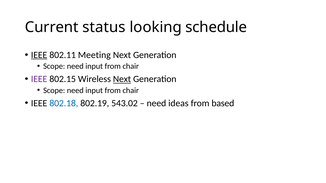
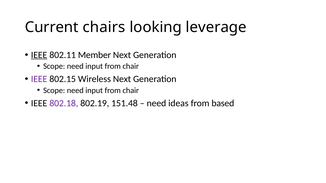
status: status -> chairs (104, 27)
schedule: schedule -> leverage (216, 27)
Meeting: Meeting -> Member (94, 55)
Next underline: present -> none (122, 79)
802.18 colour: blue -> purple (64, 103)
543.02: 543.02 -> 151.48 (125, 103)
